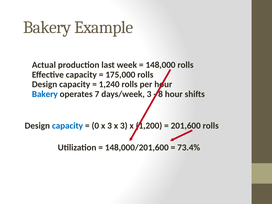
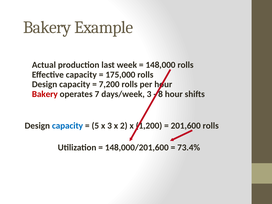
1,240: 1,240 -> 7,200 (109, 84)
Bakery colour: blue -> red (45, 94)
0: 0 -> 5 (95, 126)
3 x 3: 3 -> 2 (124, 126)
